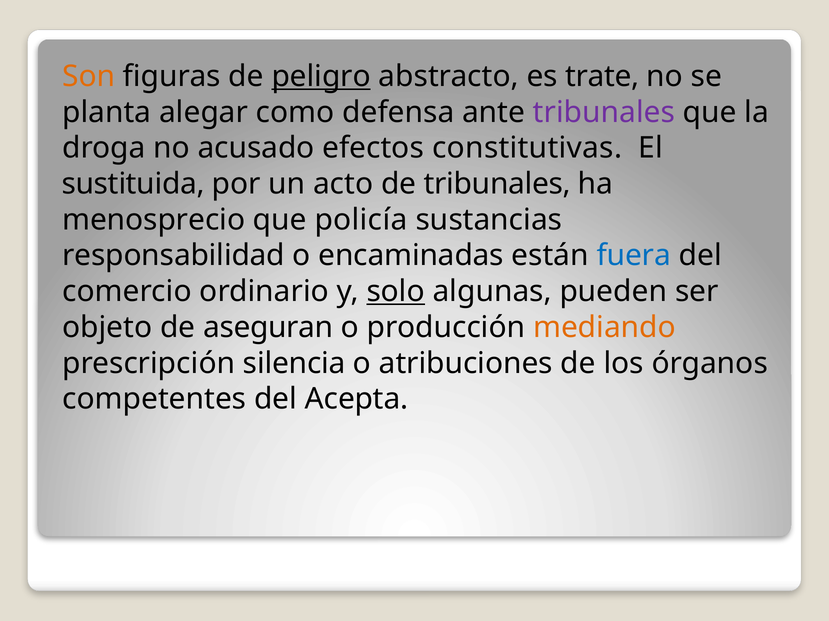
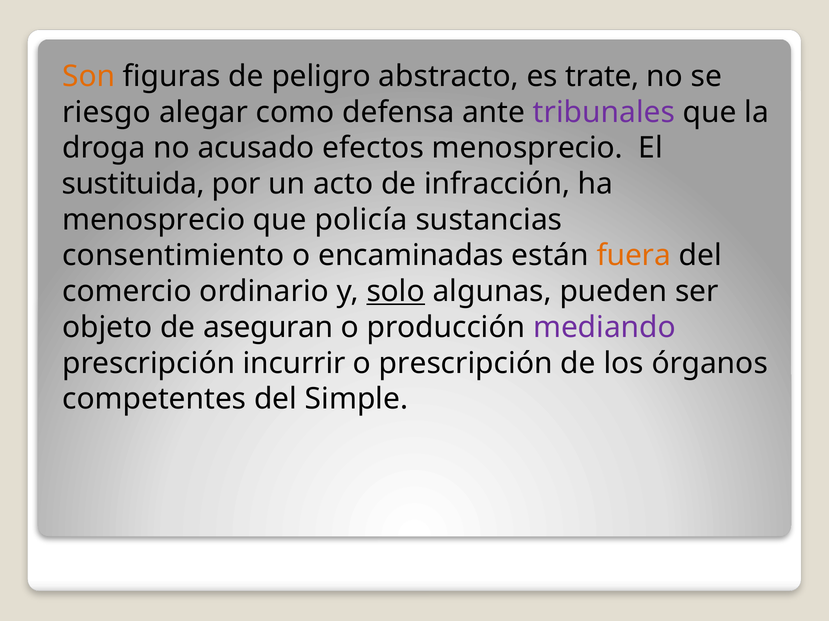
peligro underline: present -> none (321, 76)
planta: planta -> riesgo (107, 112)
efectos constitutivas: constitutivas -> menosprecio (527, 148)
de tribunales: tribunales -> infracción (497, 184)
responsabilidad: responsabilidad -> consentimiento (173, 256)
fuera colour: blue -> orange (634, 256)
mediando colour: orange -> purple (604, 328)
silencia: silencia -> incurrir (294, 364)
o atribuciones: atribuciones -> prescripción (466, 364)
Acepta: Acepta -> Simple (356, 400)
